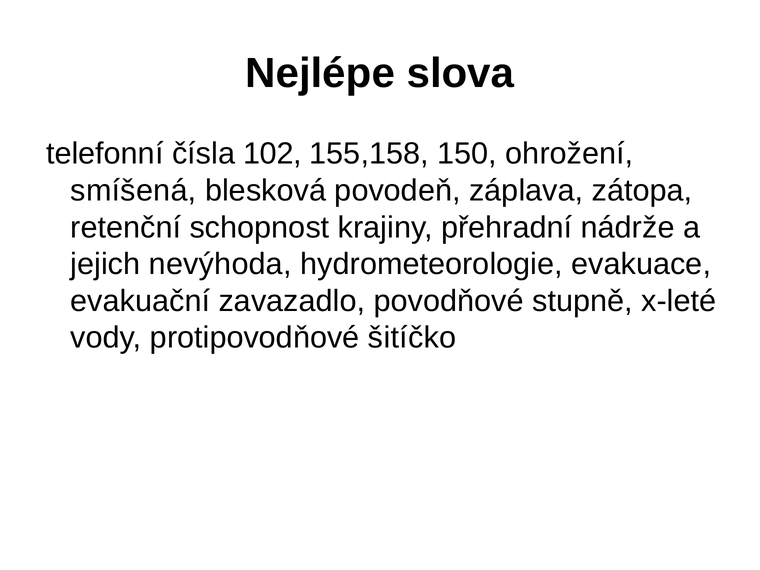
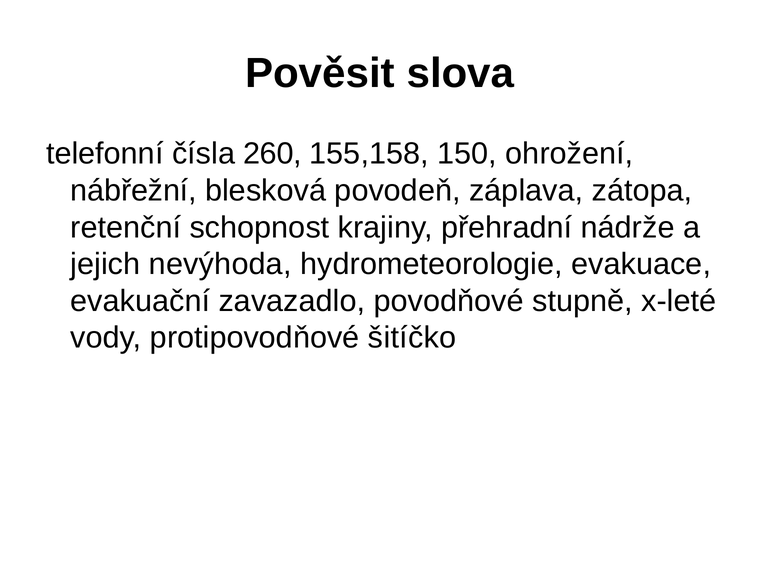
Nejlépe: Nejlépe -> Pověsit (320, 73)
102: 102 -> 260 (272, 154)
smíšená: smíšená -> nábřežní (134, 191)
